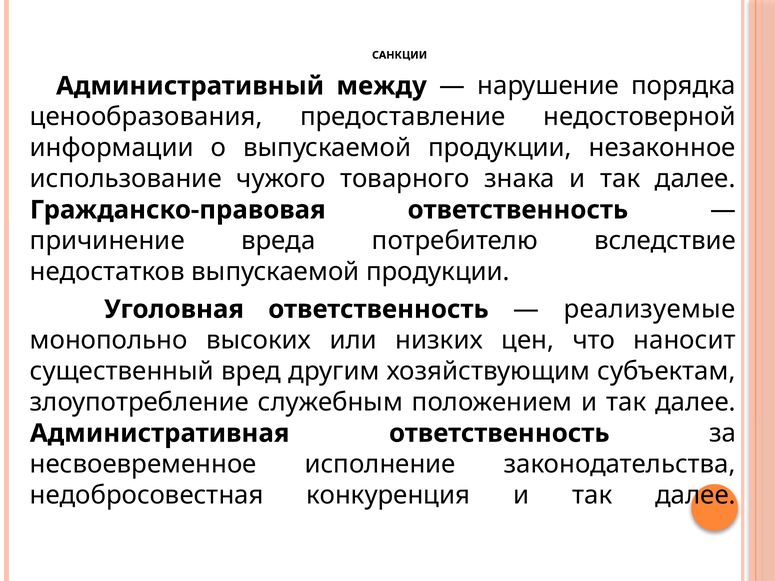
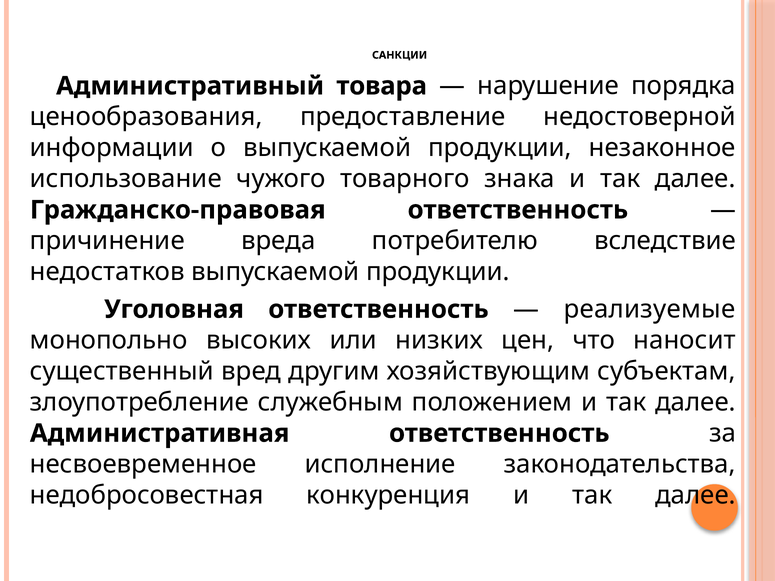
между: между -> товара (382, 86)
